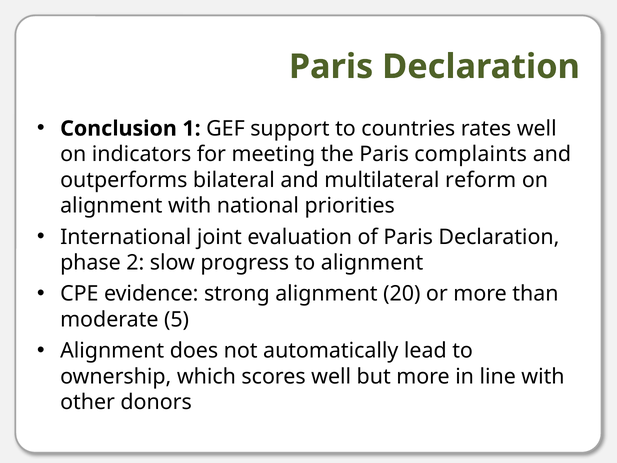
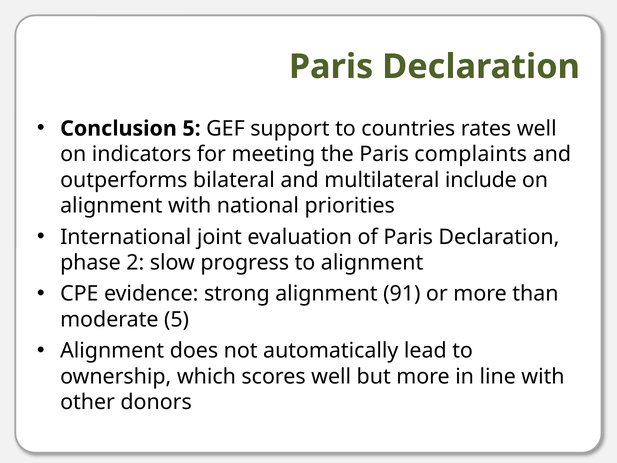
Conclusion 1: 1 -> 5 (192, 129)
reform: reform -> include (481, 180)
20: 20 -> 91 (402, 294)
